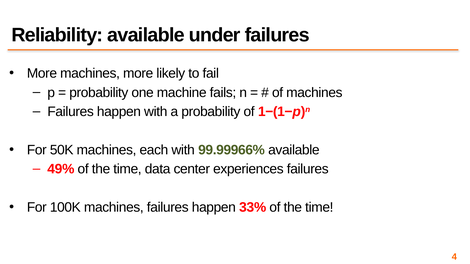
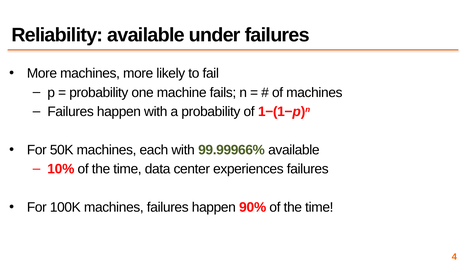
49%: 49% -> 10% (61, 169)
33%: 33% -> 90% (253, 208)
